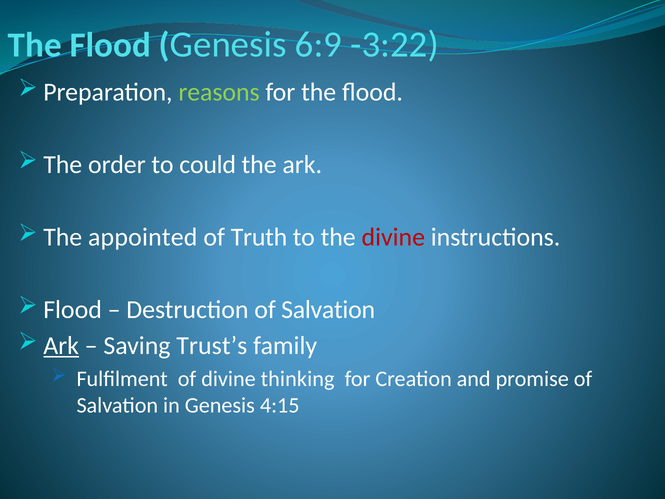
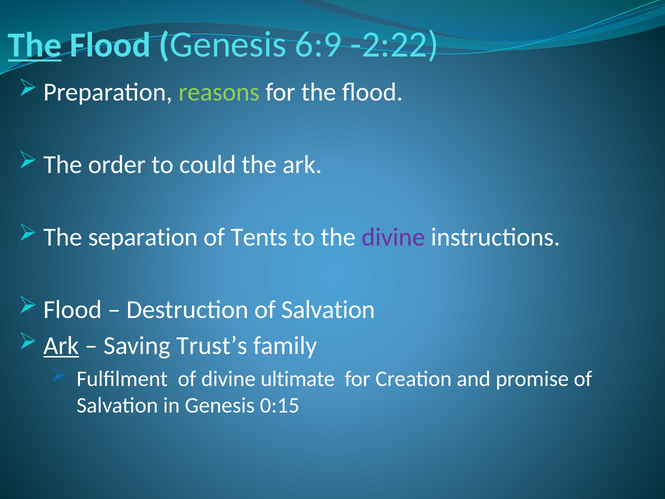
The underline: none -> present (35, 45)
-3:22: -3:22 -> -2:22 (395, 45)
appointed: appointed -> separation (143, 237)
Truth: Truth -> Tents (259, 237)
divine colour: red -> purple (393, 237)
thinking: thinking -> ultimate (298, 379)
4:15: 4:15 -> 0:15 (280, 405)
